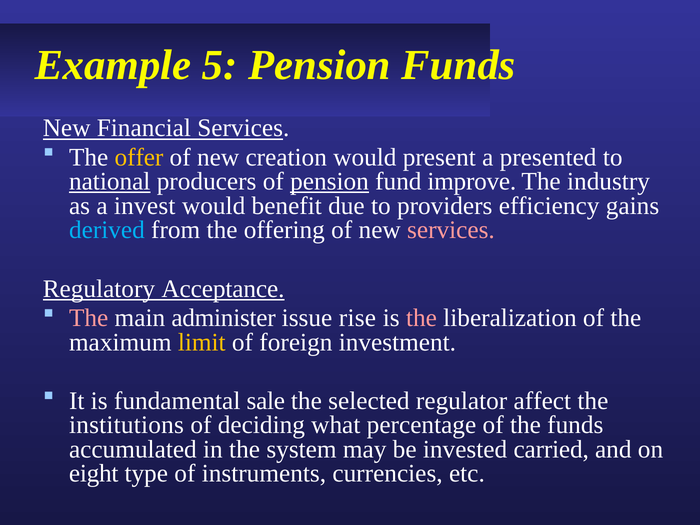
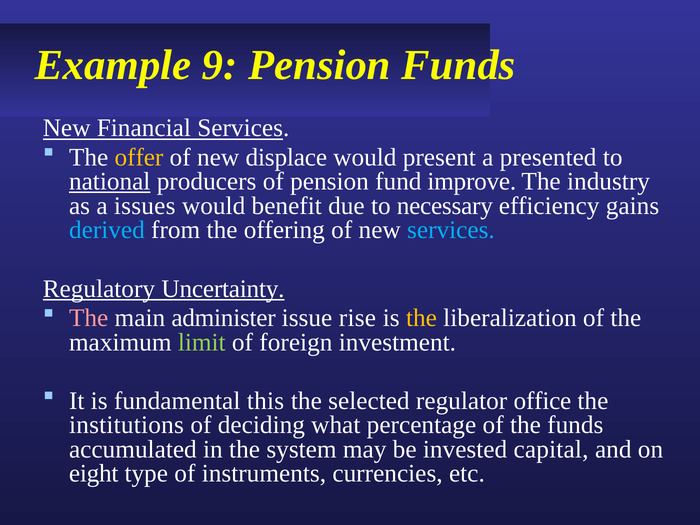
5: 5 -> 9 (220, 65)
creation: creation -> displace (286, 157)
pension underline: present -> none (329, 182)
invest: invest -> issues (145, 206)
providers: providers -> necessary (445, 206)
services colour: pink -> light blue (451, 230)
Acceptance: Acceptance -> Uncertainty (223, 289)
the colour: pink -> yellow (421, 318)
limit colour: yellow -> light green (202, 342)
sale: sale -> this (266, 401)
affect: affect -> office (542, 401)
carried: carried -> capital (551, 449)
